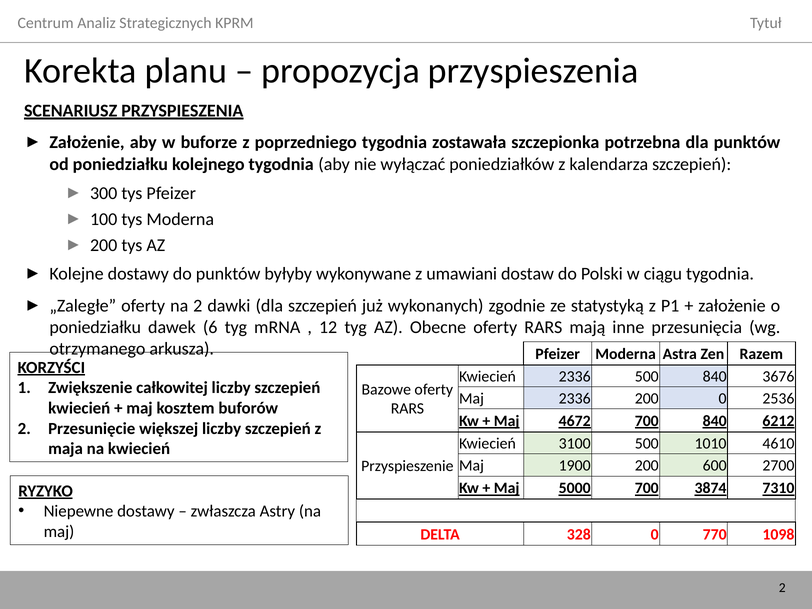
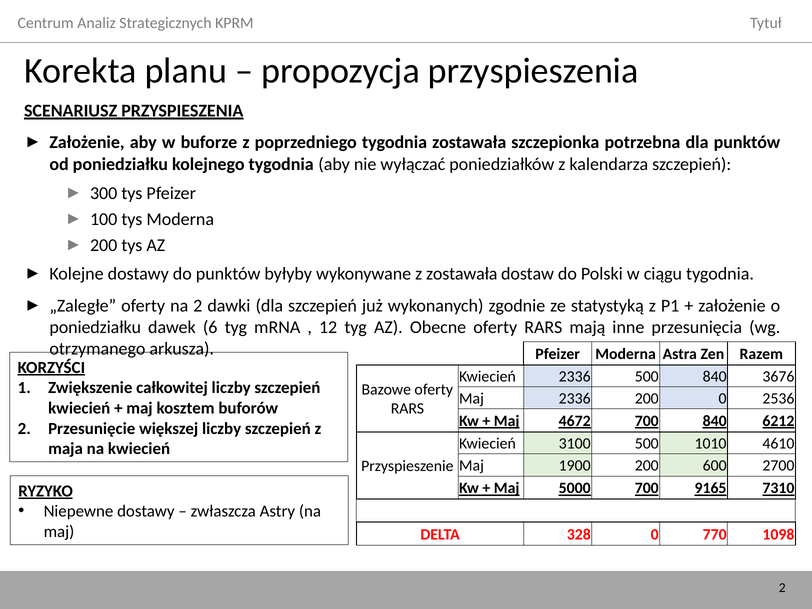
z umawiani: umawiani -> zostawała (462, 274)
3874: 3874 -> 9165 (711, 488)
